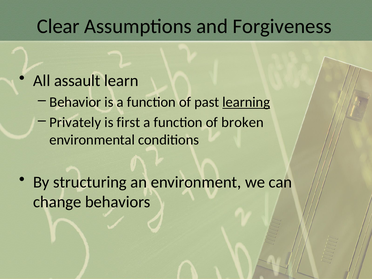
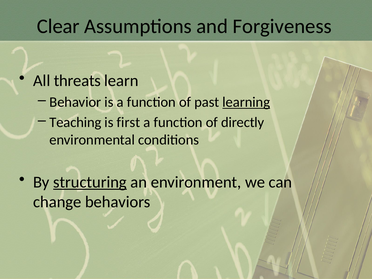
assault: assault -> threats (77, 81)
Privately: Privately -> Teaching (75, 122)
broken: broken -> directly (243, 122)
structuring underline: none -> present (90, 182)
